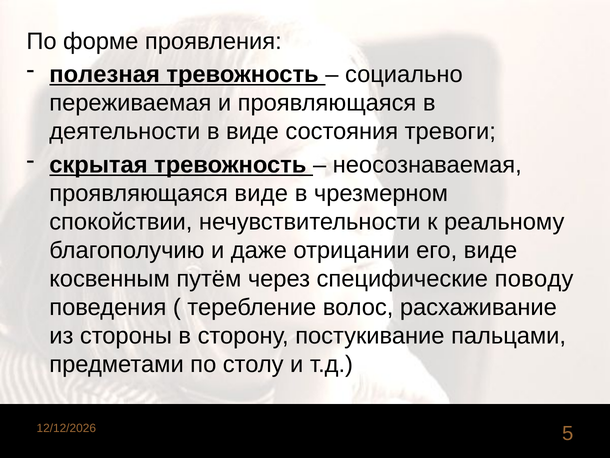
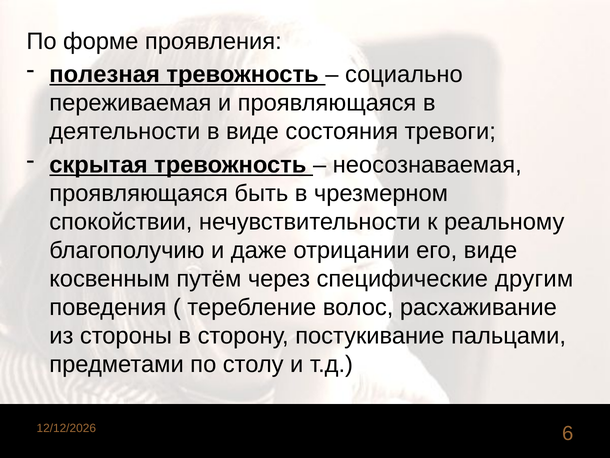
проявляющаяся виде: виде -> быть (261, 193)
поводу: поводу -> другим (534, 279)
5: 5 -> 6 (568, 433)
